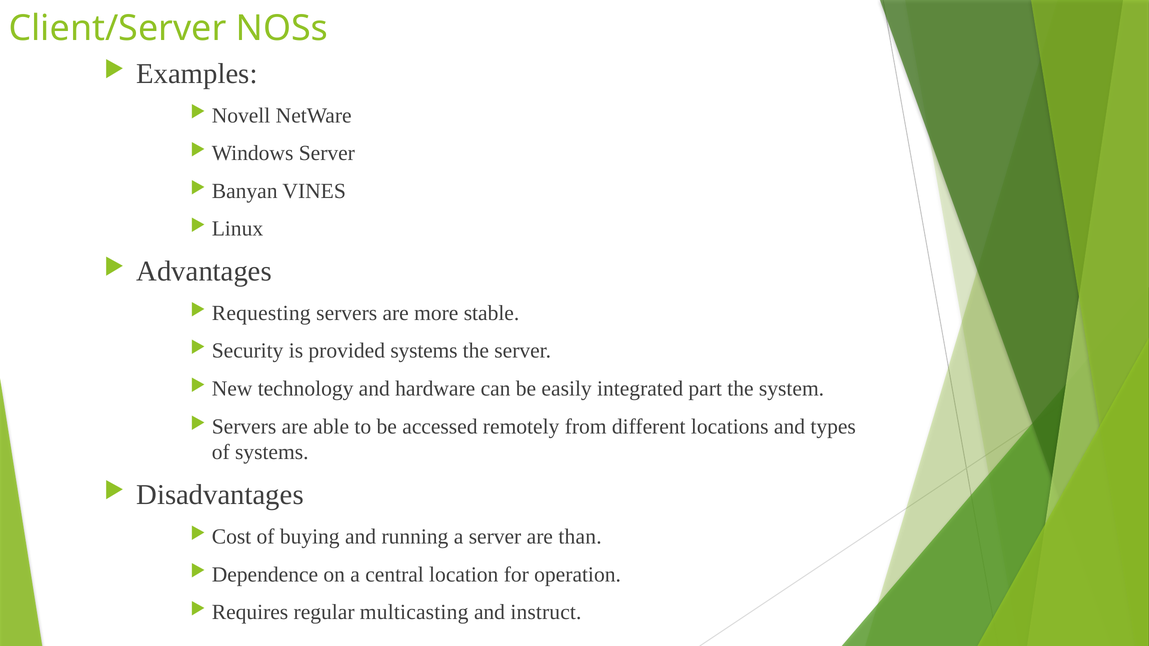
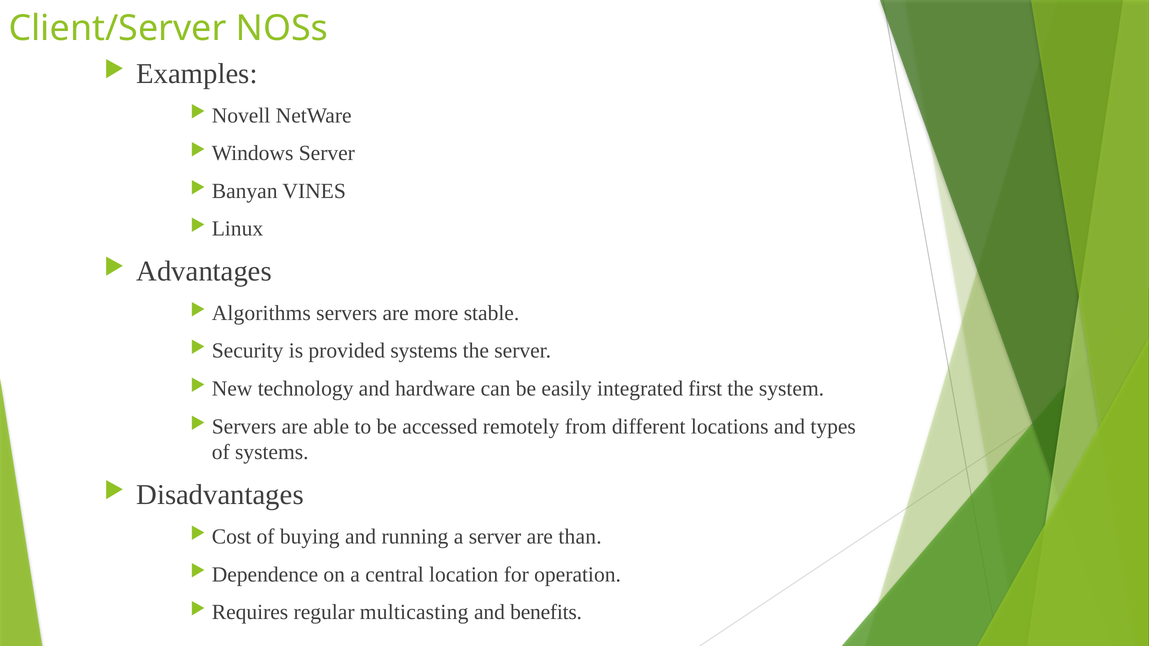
Requesting: Requesting -> Algorithms (261, 313)
part: part -> first (705, 389)
instruct: instruct -> benefits (546, 612)
